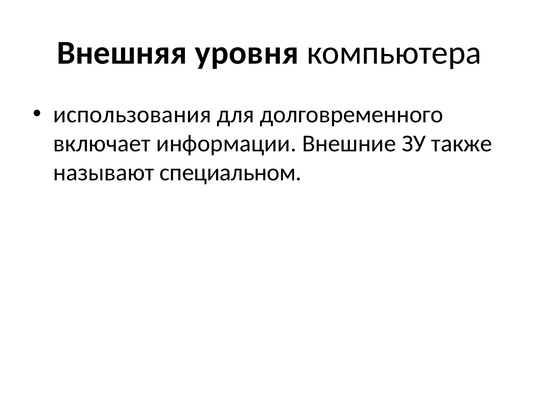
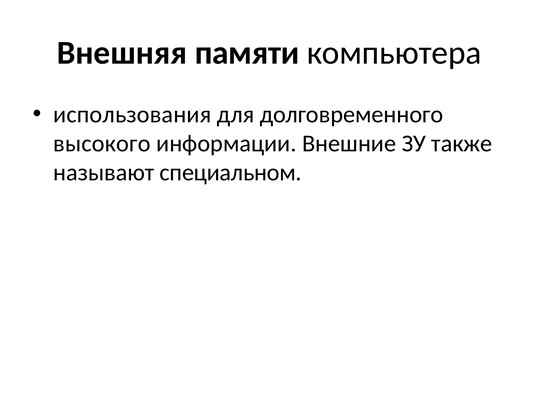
уровня: уровня -> памяти (247, 53)
включает: включает -> высокого (102, 144)
